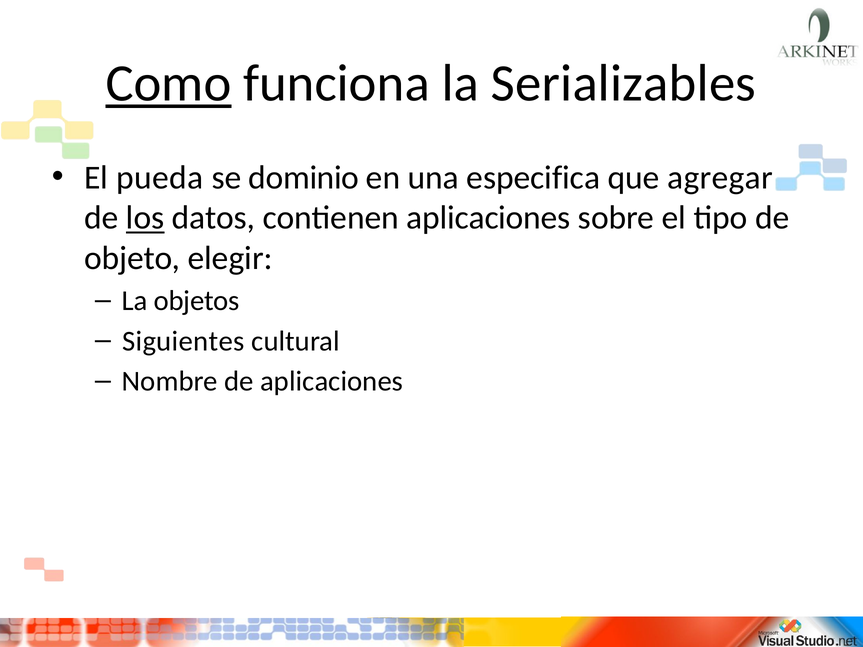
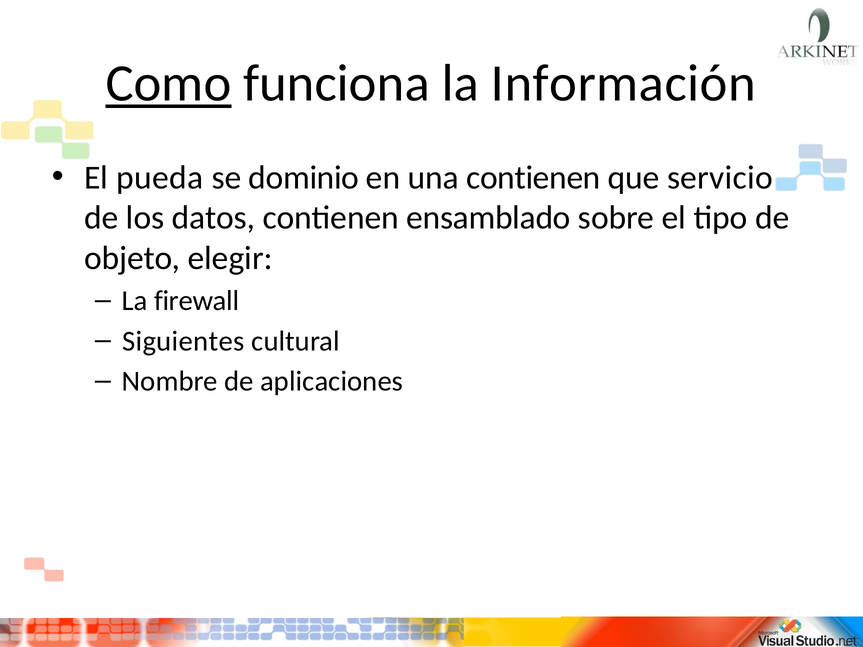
Serializables: Serializables -> Información (623, 84)
una especifica: especifica -> contienen (533, 178)
agregar: agregar -> servicio (720, 178)
los underline: present -> none (145, 218)
contienen aplicaciones: aplicaciones -> ensamblado (489, 218)
objetos: objetos -> firewall (197, 301)
